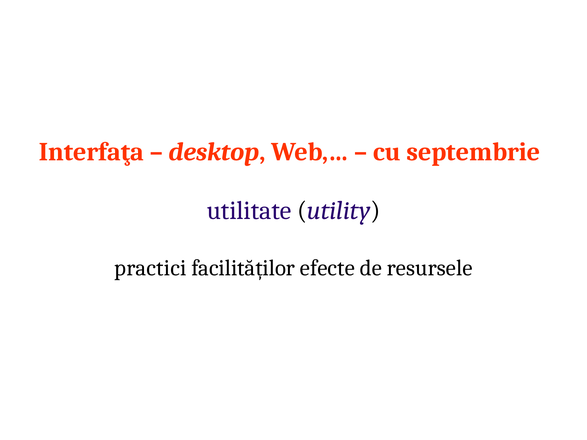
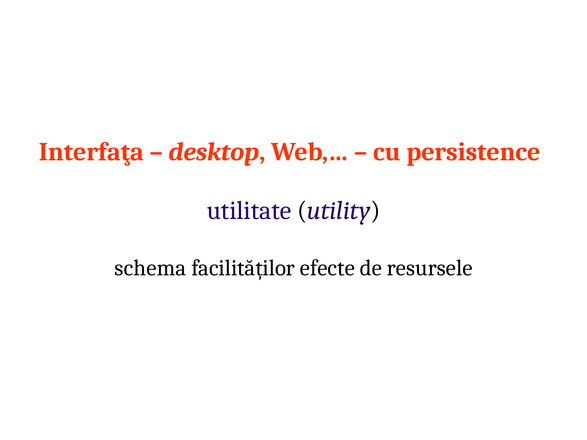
septembrie: septembrie -> persistence (473, 152)
practici: practici -> schema (150, 268)
